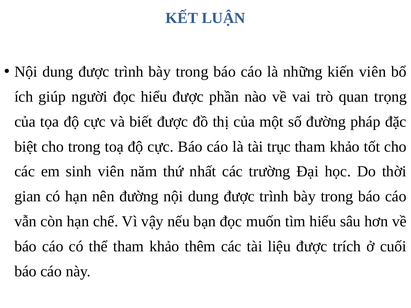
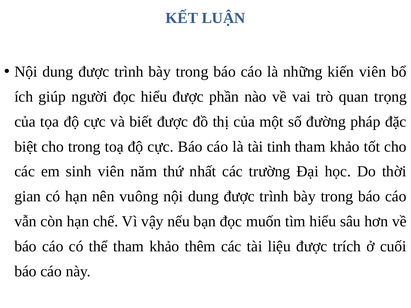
trục: trục -> tinh (279, 147)
nên đường: đường -> vuông (139, 197)
